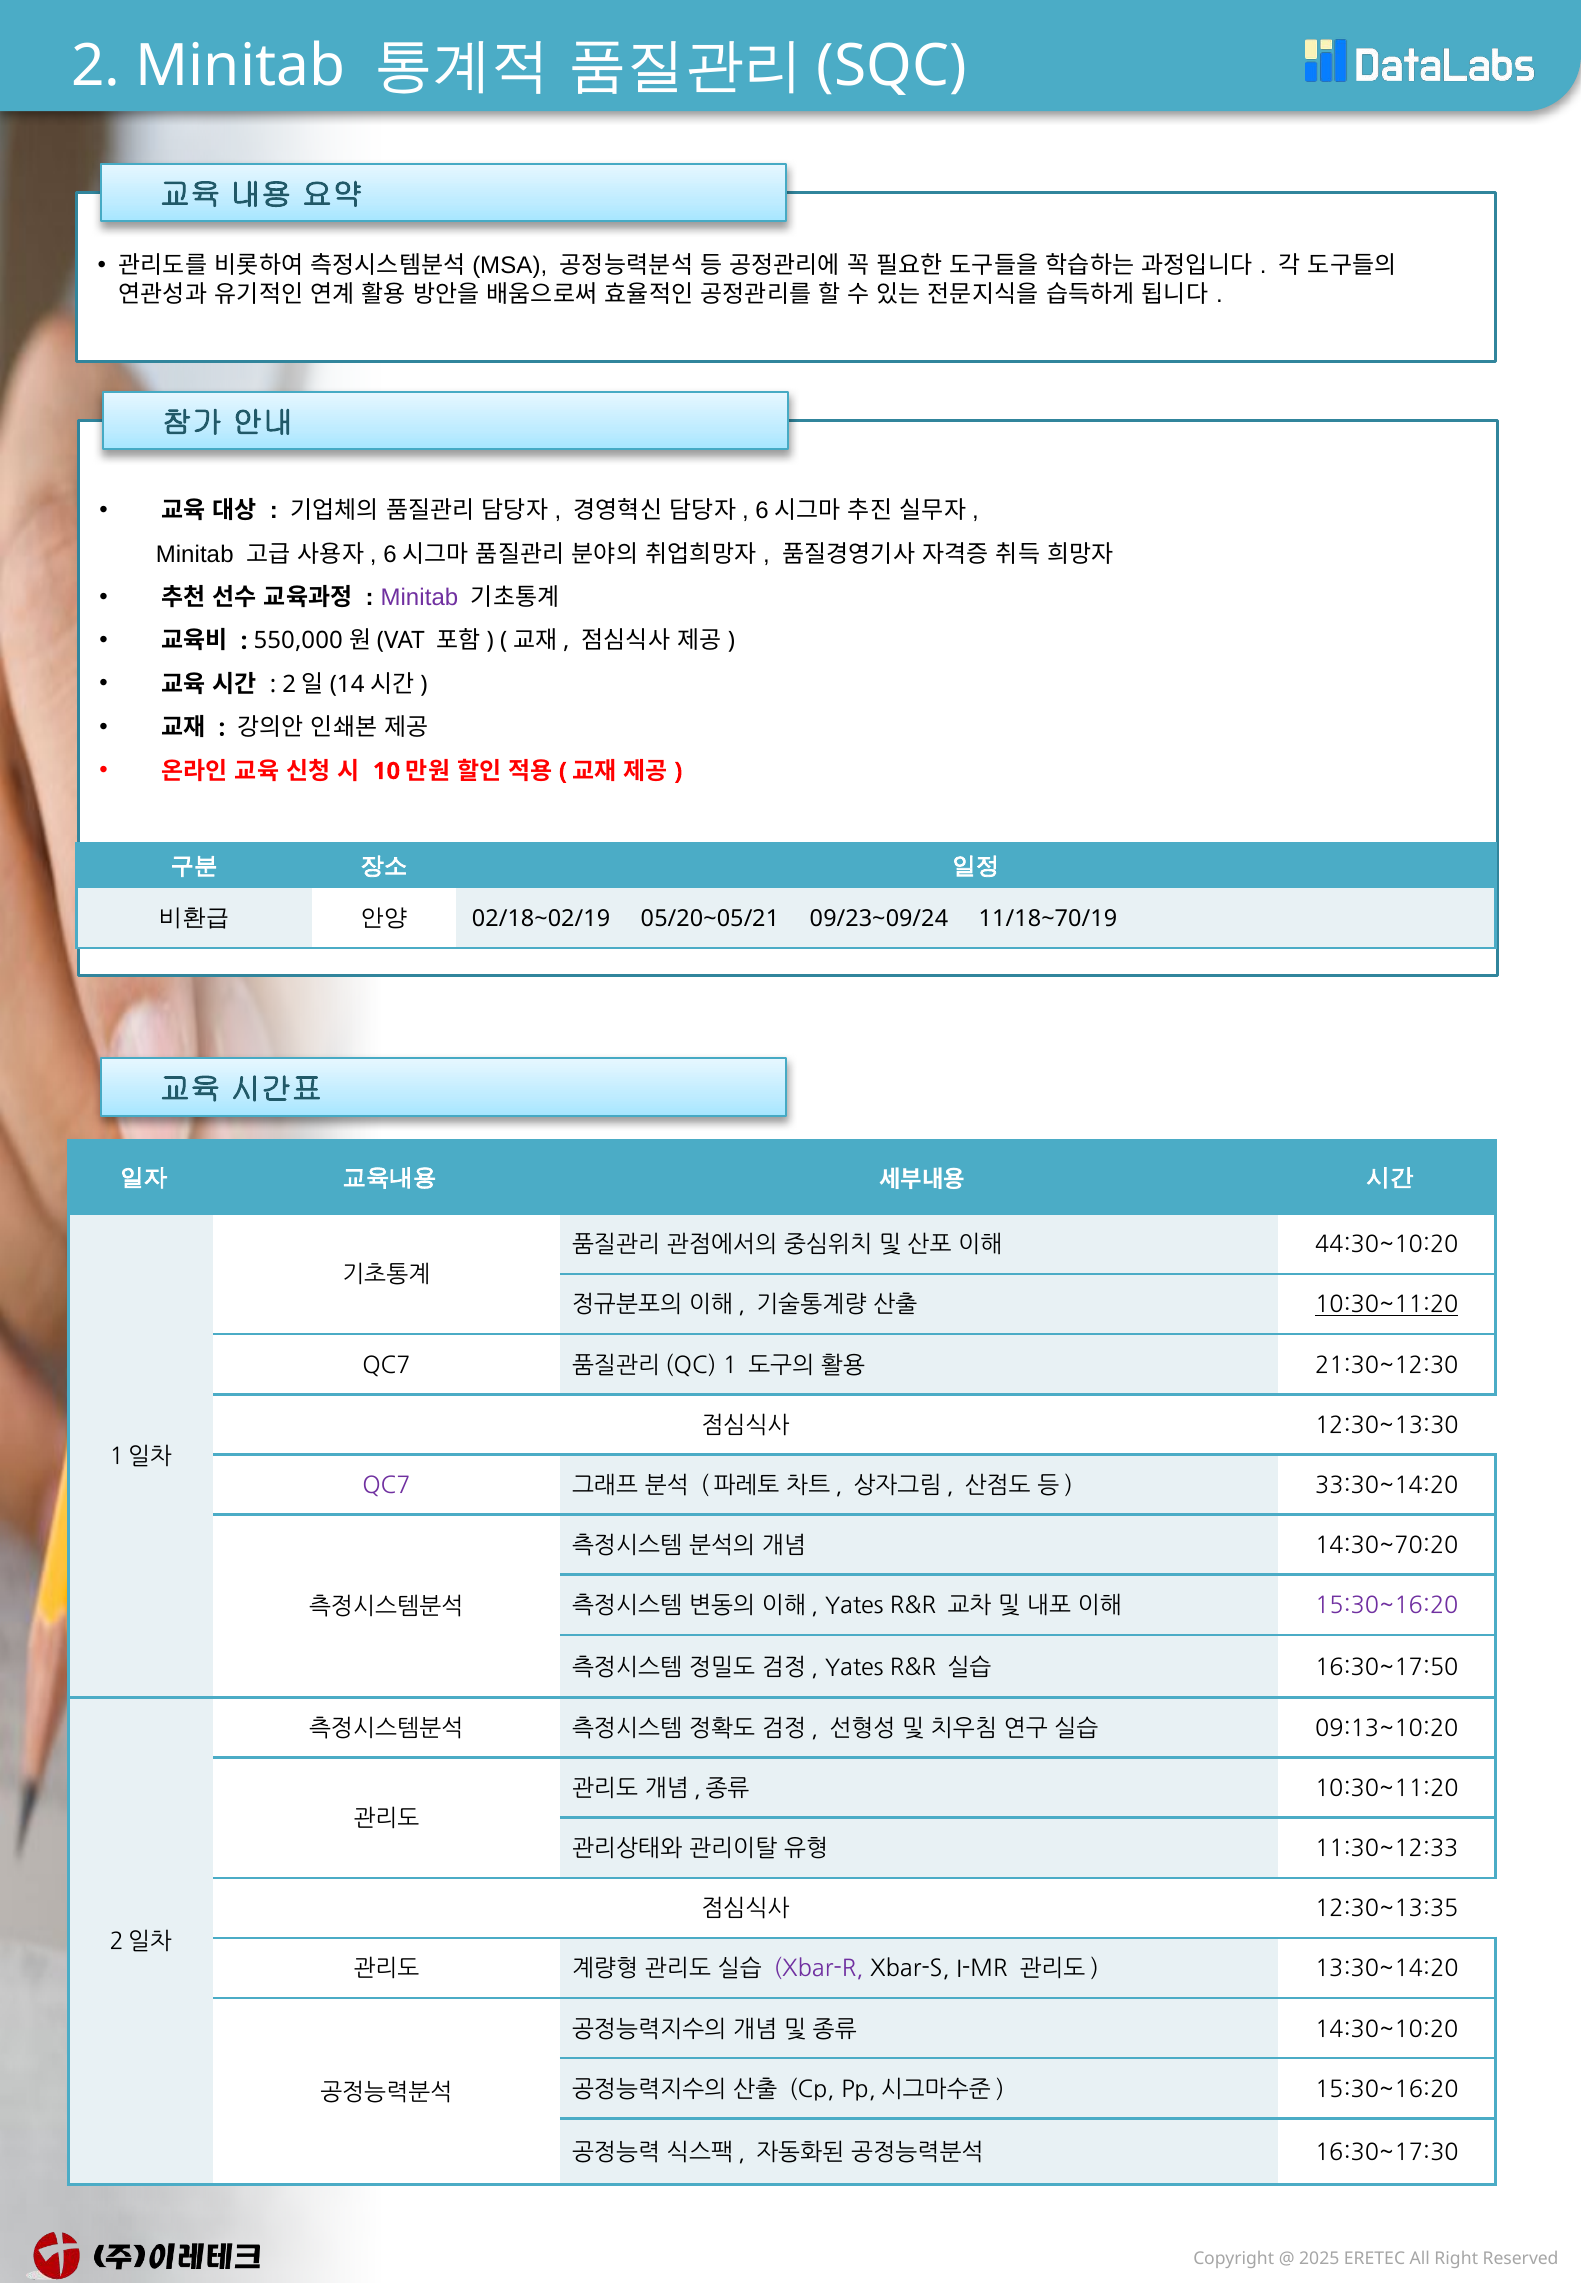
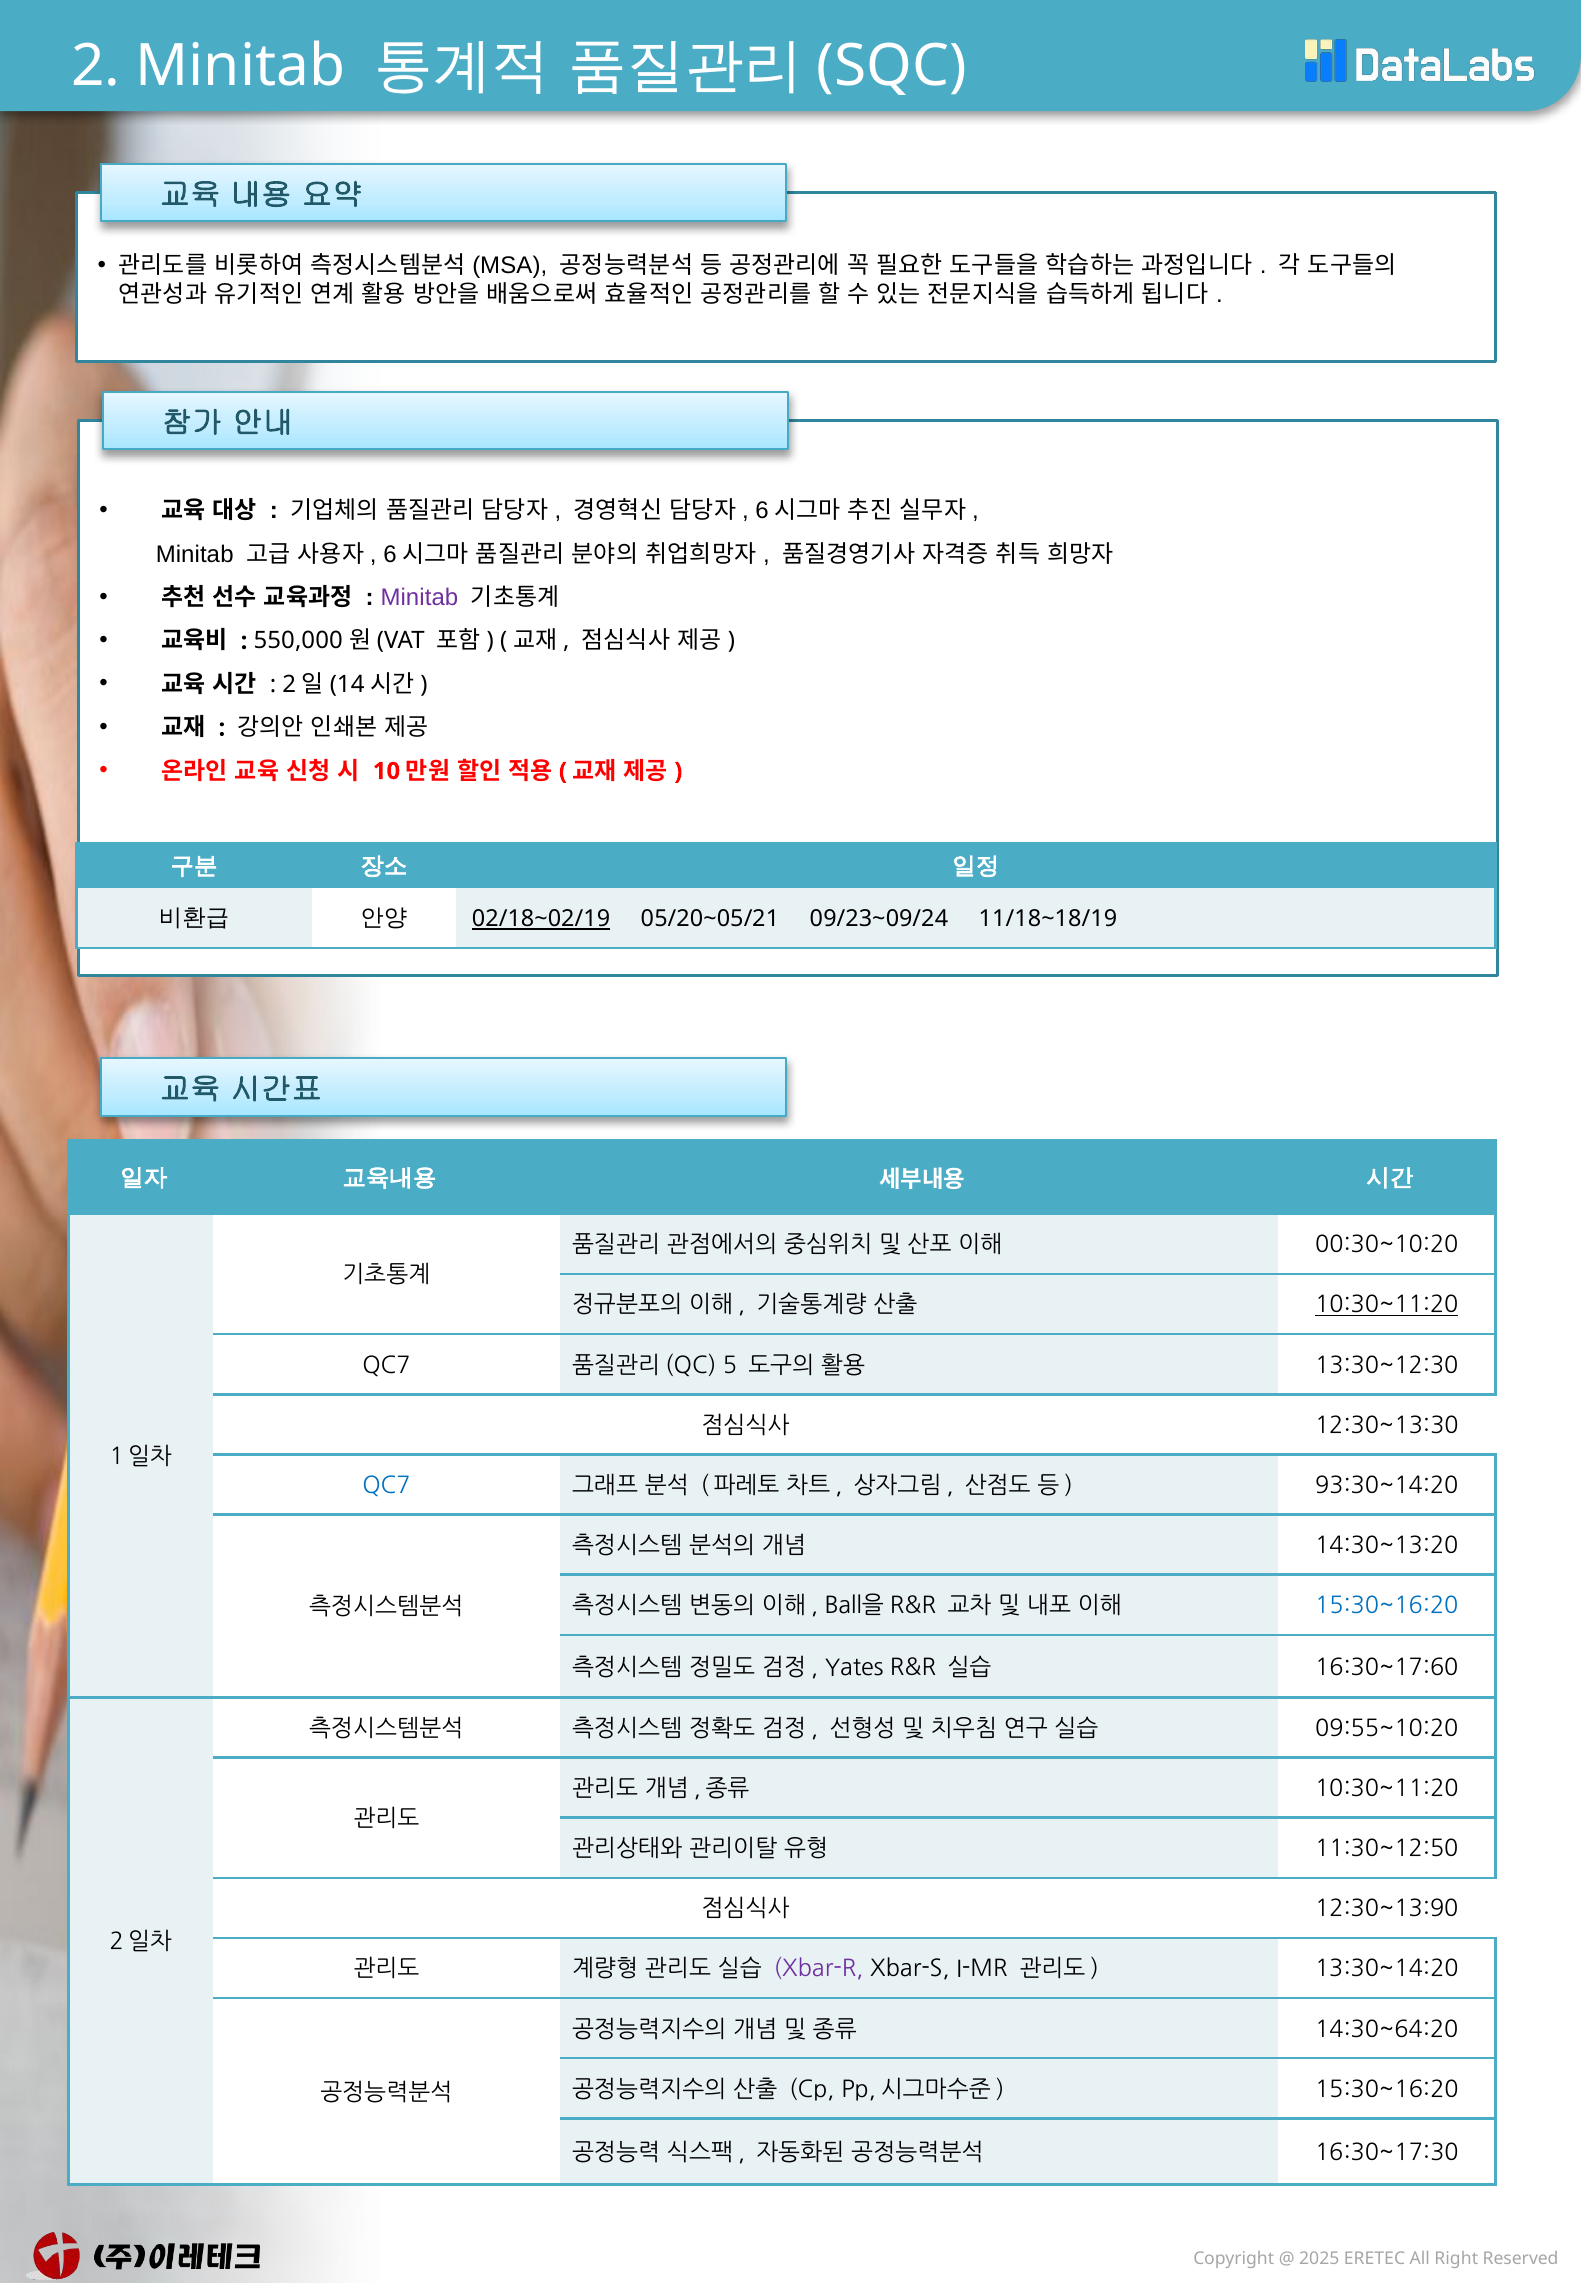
02/18~02/19 underline: none -> present (541, 919)
11/18~70/19: 11/18~70/19 -> 11/18~18/19 (1048, 919)
44:30~10:20: 44:30~10:20 -> 00:30~10:20 (1387, 1245)
1: 1 -> 5 (730, 1366)
21:30~12:30: 21:30~12:30 -> 13:30~12:30 (1387, 1366)
QC7 colour: purple -> blue (386, 1486)
33:30~14:20: 33:30~14:20 -> 93:30~14:20 (1387, 1486)
14:30~70:20: 14:30~70:20 -> 14:30~13:20 (1387, 1546)
Yates: Yates -> Ball을 (854, 1606)
15:30~16:20 colour: purple -> blue (1387, 1606)
16:30~17:50: 16:30~17:50 -> 16:30~17:60 (1387, 1668)
09:13~10:20: 09:13~10:20 -> 09:55~10:20 (1387, 1729)
11:30~12:33: 11:30~12:33 -> 11:30~12:50 (1387, 1849)
12:30~13:35: 12:30~13:35 -> 12:30~13:90 (1387, 1910)
14:30~10:20: 14:30~10:20 -> 14:30~64:20 (1387, 2030)
